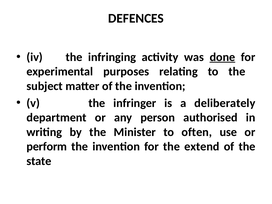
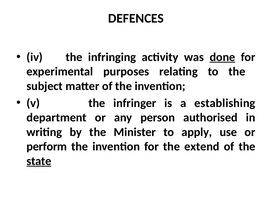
deliberately: deliberately -> establishing (225, 103)
often: often -> apply (197, 132)
state underline: none -> present (39, 161)
